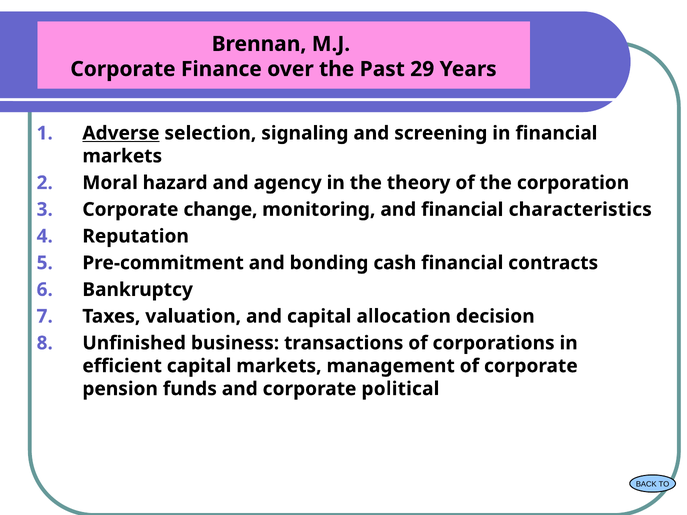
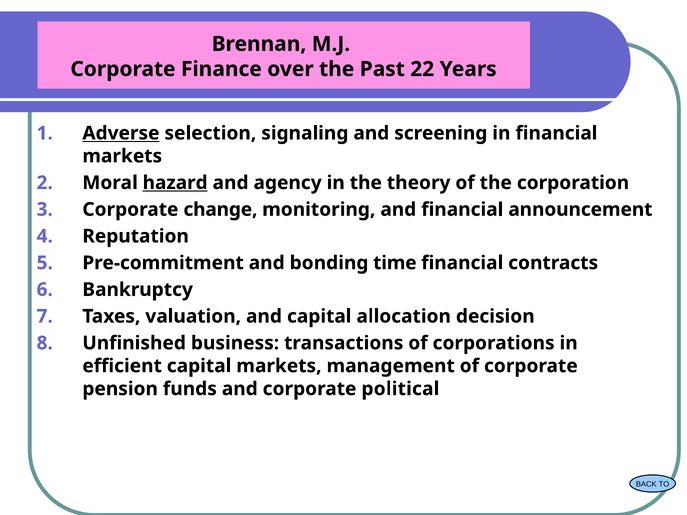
29: 29 -> 22 (422, 69)
hazard underline: none -> present (175, 183)
characteristics: characteristics -> announcement (580, 210)
cash: cash -> time (395, 263)
